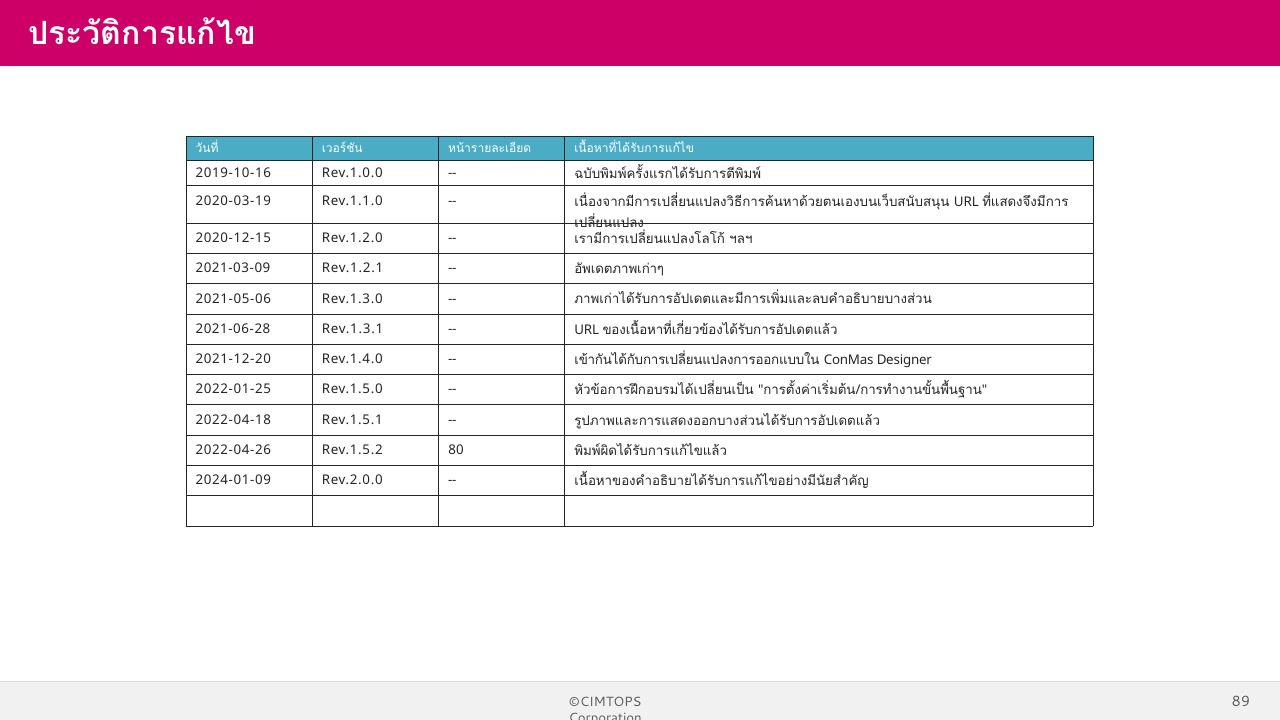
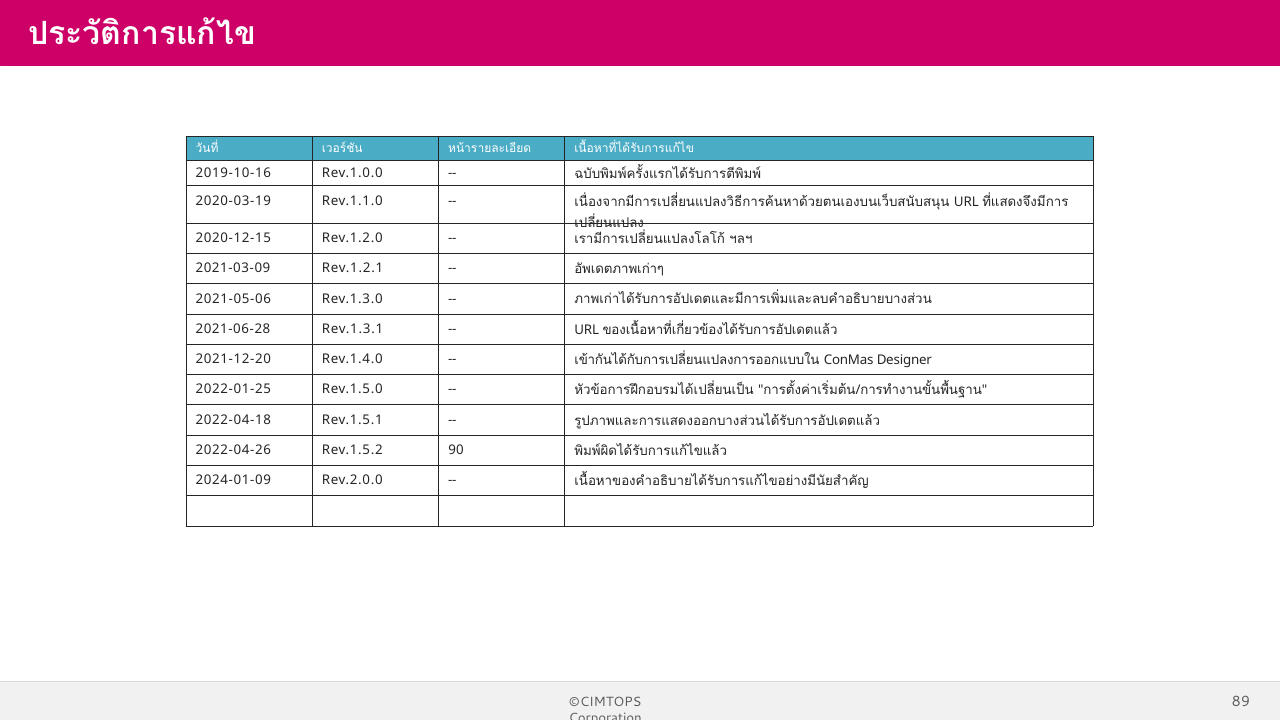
80: 80 -> 90 (456, 450)
